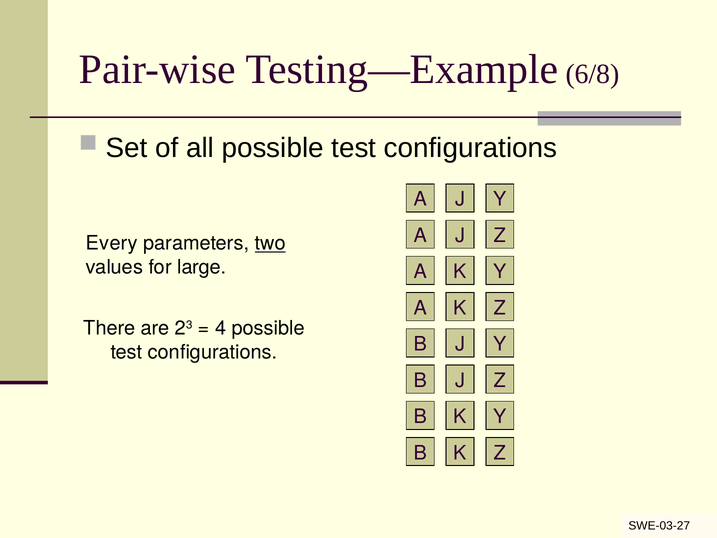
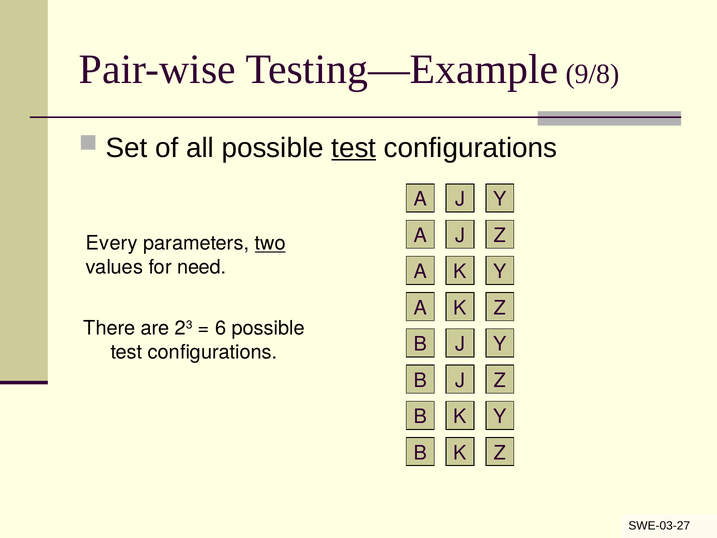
6/8: 6/8 -> 9/8 (593, 74)
test underline: none -> present (354, 148)
large: large -> need (202, 267)
4: 4 -> 6 (221, 328)
